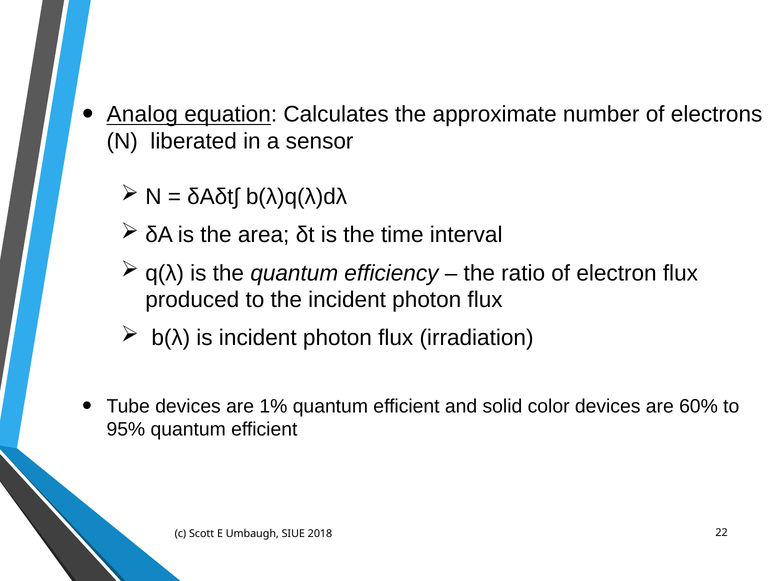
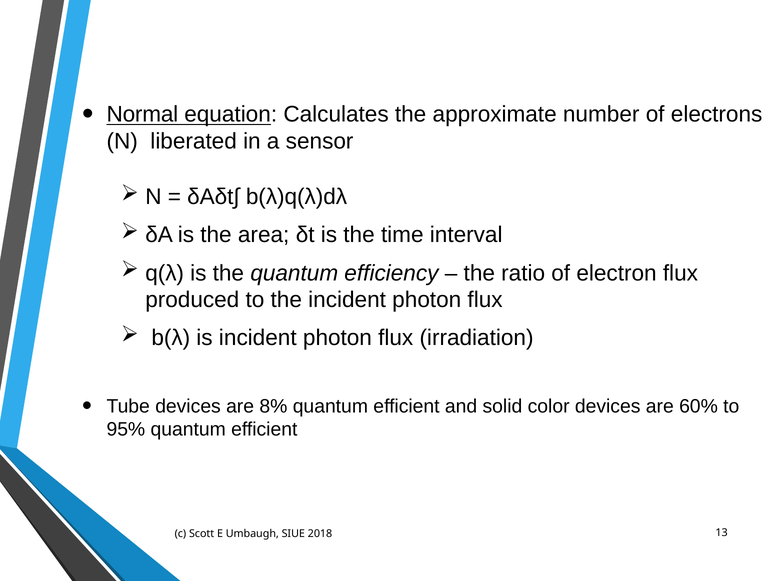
Analog: Analog -> Normal (142, 114)
1%: 1% -> 8% (273, 406)
22: 22 -> 13 (722, 532)
